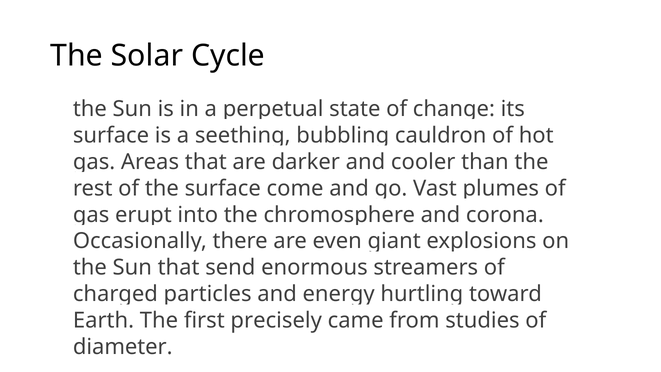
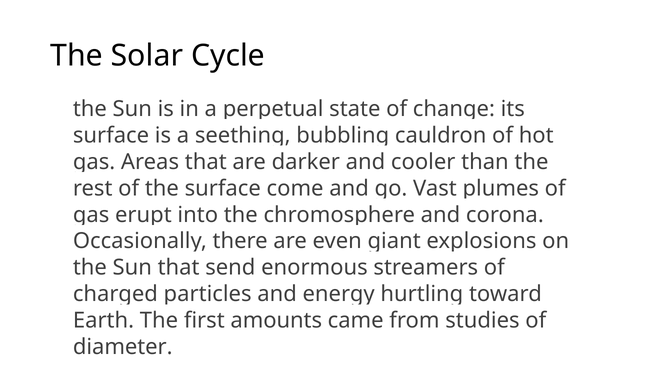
precisely: precisely -> amounts (276, 320)
